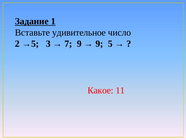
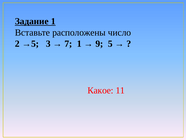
удивительное: удивительное -> расположены (79, 32)
7 9: 9 -> 1 (79, 44)
